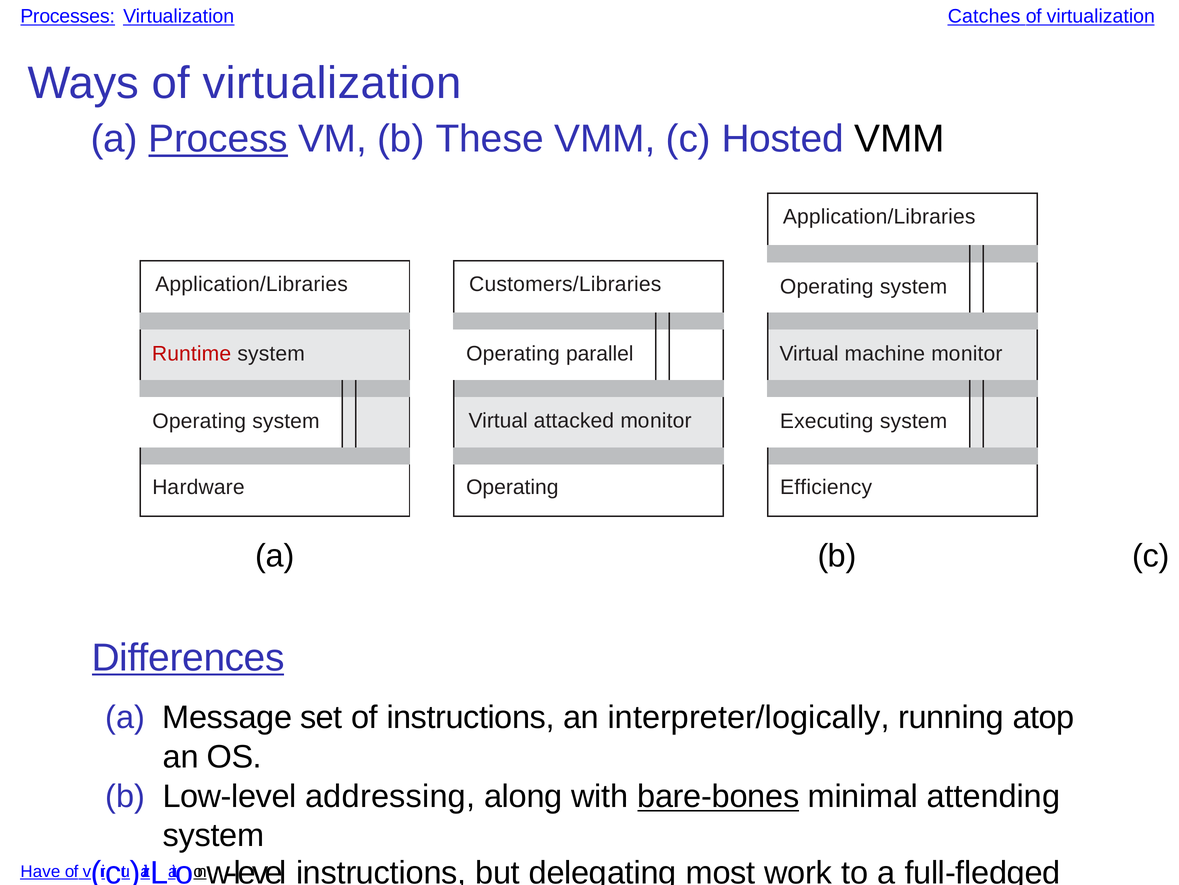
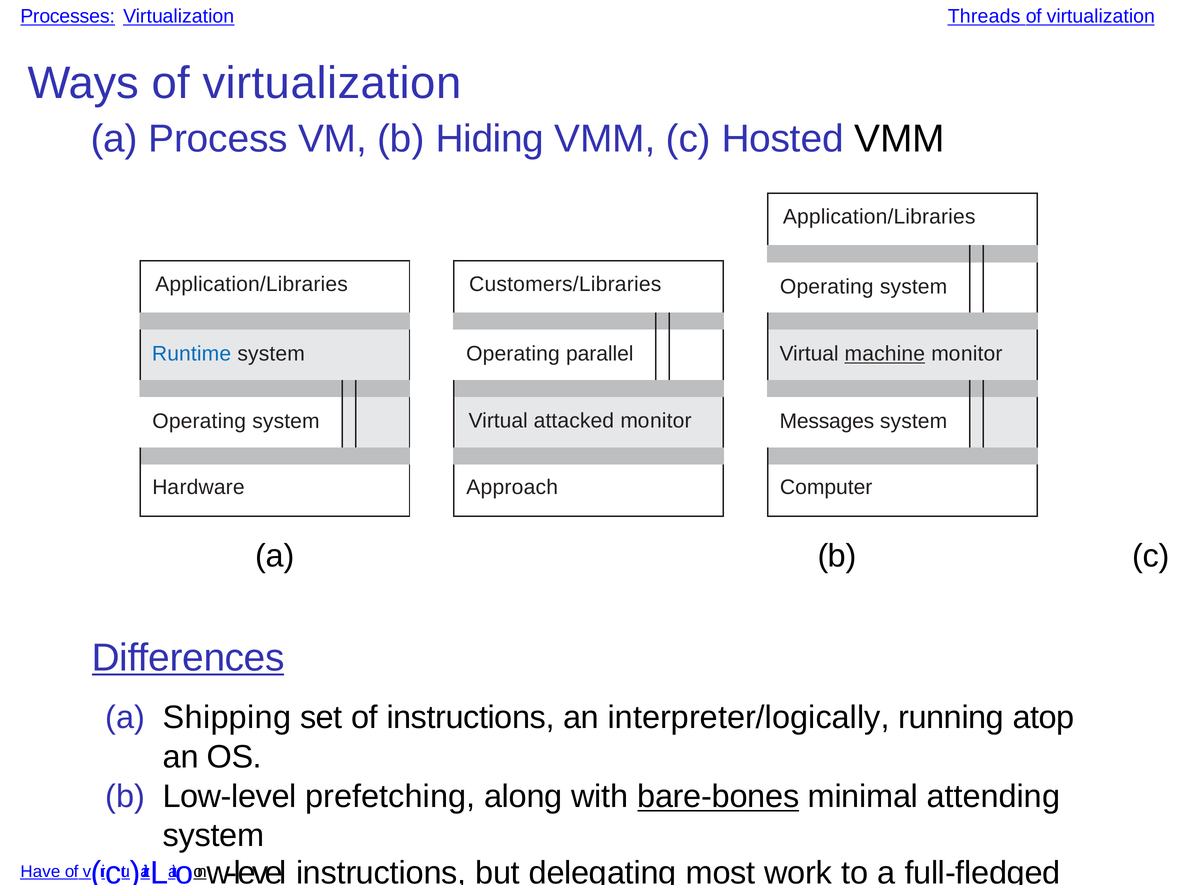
Catches: Catches -> Threads (984, 16)
Process underline: present -> none (218, 139)
These: These -> Hiding (490, 139)
Runtime colour: red -> blue (192, 354)
machine underline: none -> present (885, 354)
Executing: Executing -> Messages (827, 421)
Operating: Operating -> Approach (512, 487)
Efficiency: Efficiency -> Computer (826, 487)
Message: Message -> Shipping (227, 718)
addressing: addressing -> prefetching (390, 797)
